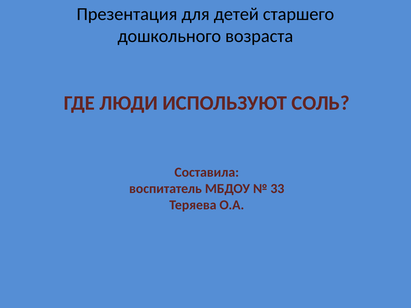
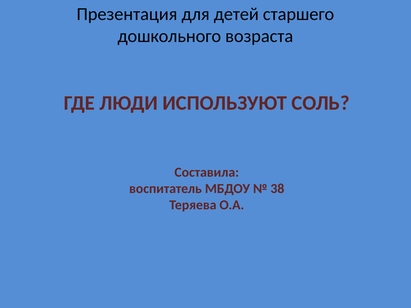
33: 33 -> 38 (277, 189)
